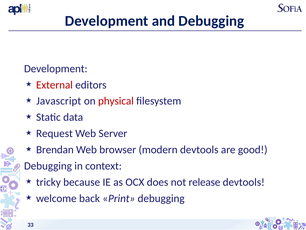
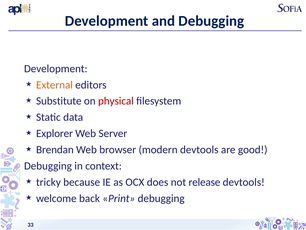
External colour: red -> orange (54, 85)
Javascript: Javascript -> Substitute (59, 101)
Request: Request -> Explorer (54, 133)
